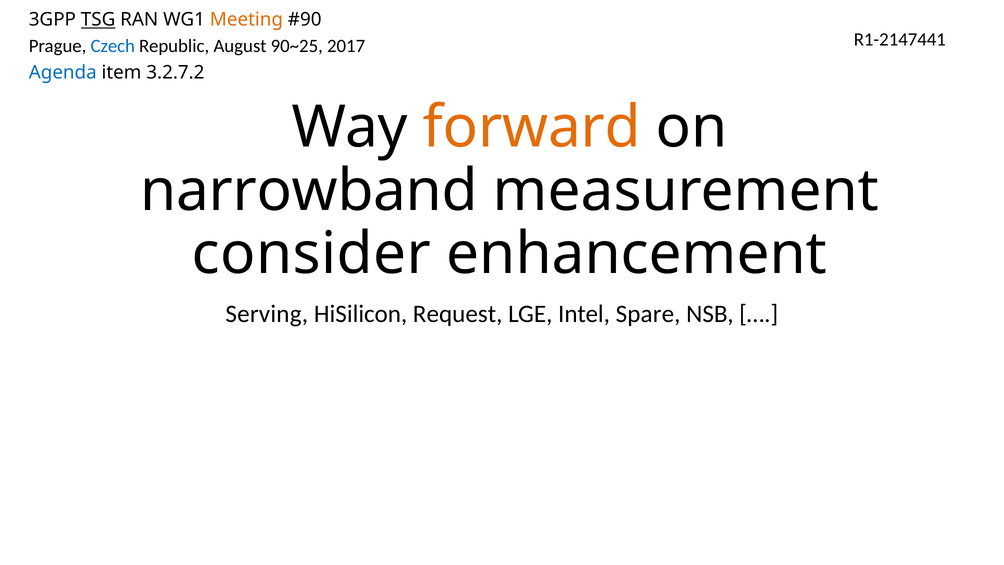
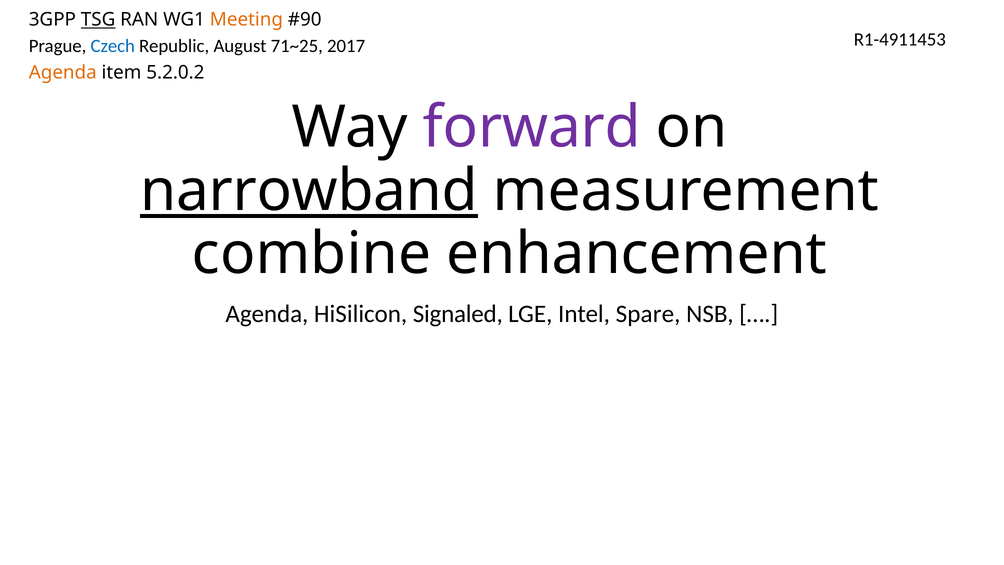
R1-2147441: R1-2147441 -> R1-4911453 (900, 39)
90~25: 90~25 -> 71~25 (297, 46)
Agenda colour: blue -> orange (63, 72)
3.2.7.2: 3.2.7.2 -> 5.2.0.2 (175, 72)
forward colour: orange -> purple (532, 127)
narrowband underline: none -> present (309, 191)
consider: consider -> combine (312, 254)
Serving: Serving -> Agenda (267, 314)
Request: Request -> Signaled (458, 314)
